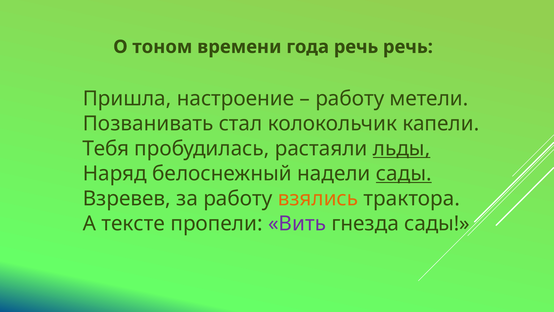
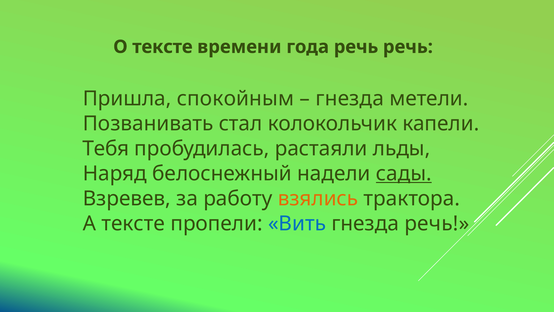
О тоном: тоном -> тексте (162, 47)
настроение: настроение -> спокойным (235, 99)
работу: работу -> гнезда (350, 99)
льды underline: present -> none (402, 148)
Вить colour: purple -> blue (297, 223)
гнезда сады: сады -> речь (437, 223)
